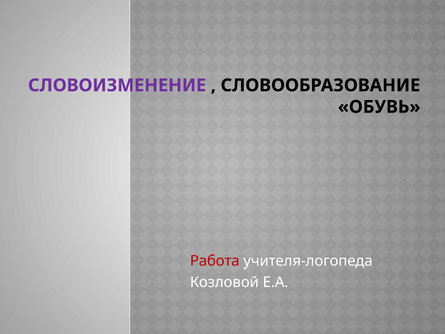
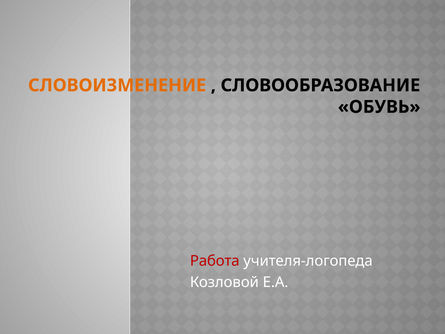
СЛОВОИЗМЕНЕНИЕ colour: purple -> orange (117, 85)
